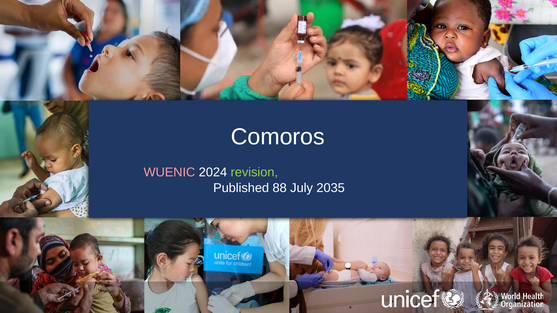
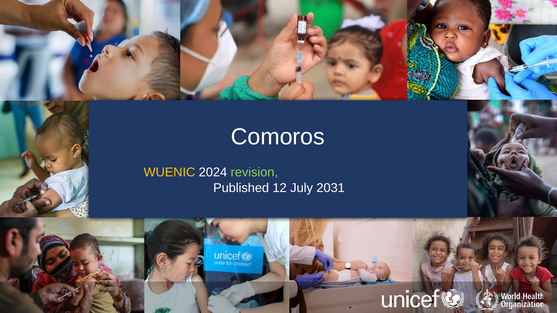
WUENIC colour: pink -> yellow (169, 173)
88: 88 -> 12 (280, 188)
2035: 2035 -> 2031 (331, 188)
